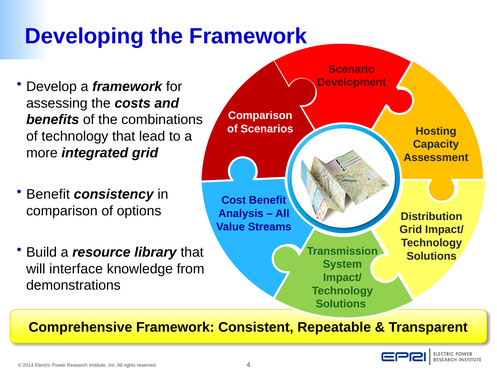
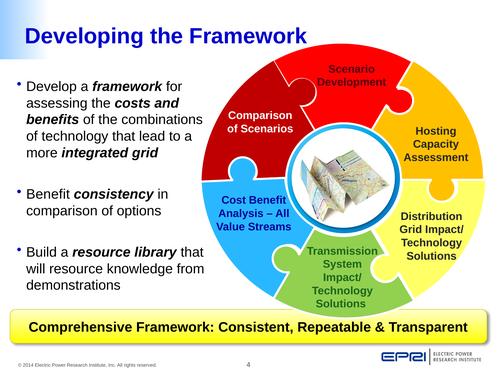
will interface: interface -> resource (76, 269)
